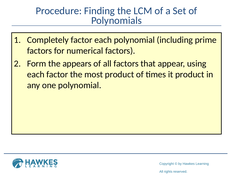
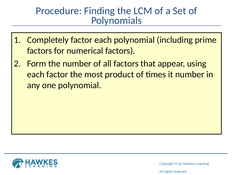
the appears: appears -> number (77, 63)
it product: product -> number (190, 74)
